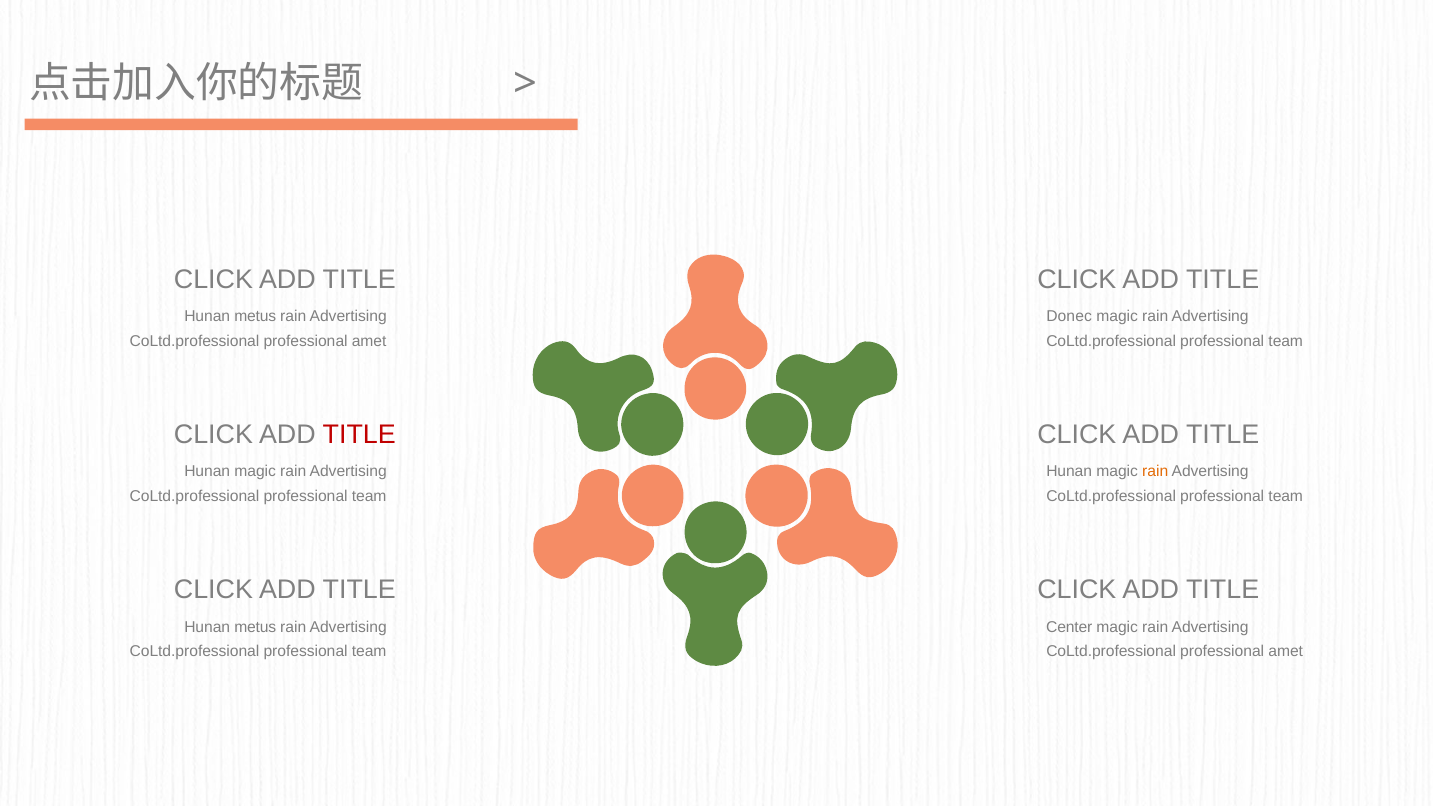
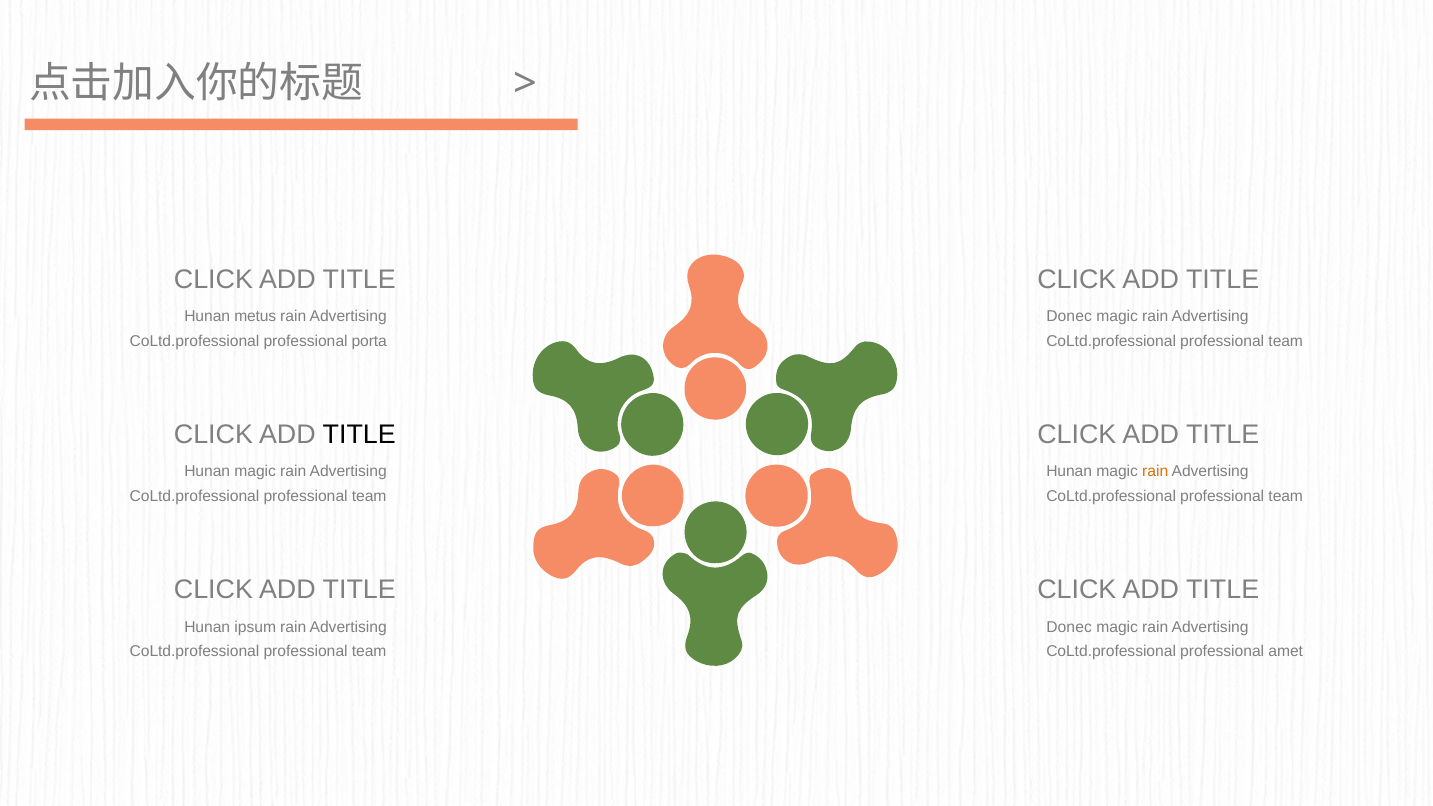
amet: amet -> porta (369, 341)
TITLE colour: red -> black (359, 435)
metus: metus -> ipsum (255, 627)
Center: Center -> Donec (1069, 627)
